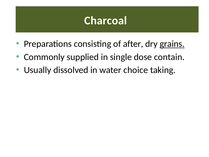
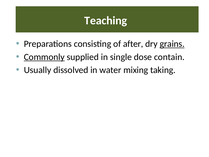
Charcoal: Charcoal -> Teaching (106, 21)
Commonly underline: none -> present (44, 57)
choice: choice -> mixing (136, 70)
